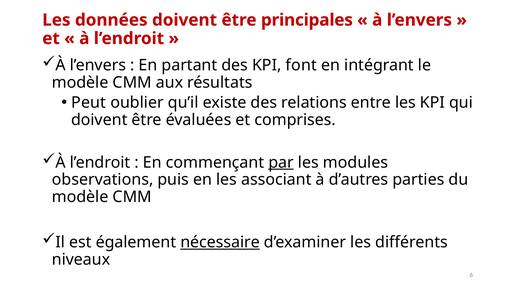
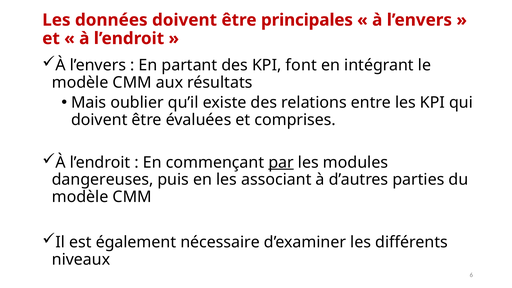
Peut: Peut -> Mais (89, 103)
observations: observations -> dangereuses (103, 180)
nécessaire underline: present -> none (220, 242)
